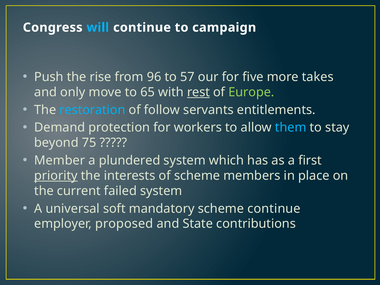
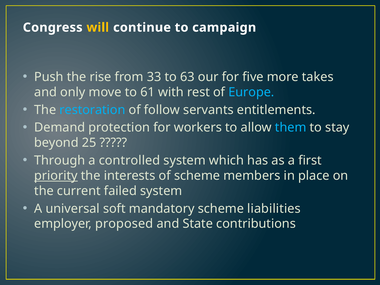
will colour: light blue -> yellow (98, 27)
96: 96 -> 33 (154, 77)
57: 57 -> 63 (187, 77)
65: 65 -> 61 (148, 92)
rest underline: present -> none (198, 92)
Europe colour: light green -> light blue (251, 92)
75: 75 -> 25 (89, 143)
Member: Member -> Through (60, 160)
plundered: plundered -> controlled (129, 160)
scheme continue: continue -> liabilities (274, 209)
